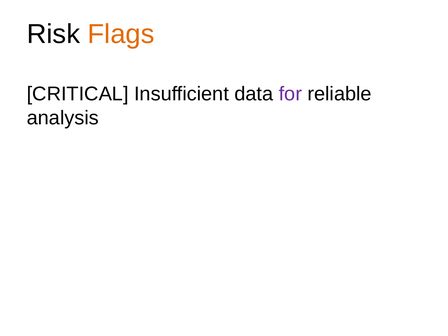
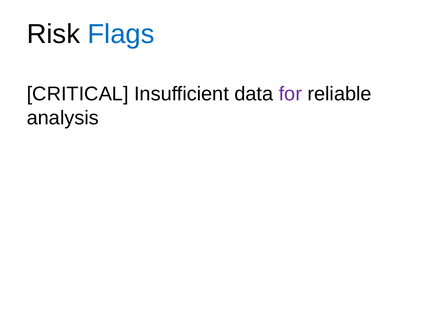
Flags colour: orange -> blue (121, 34)
